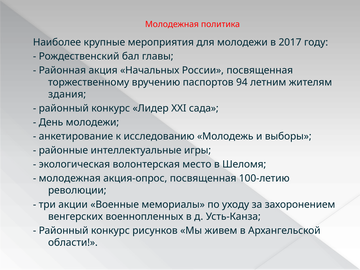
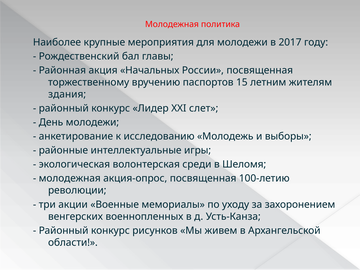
94: 94 -> 15 (242, 82)
сада: сада -> слет (204, 108)
место: место -> среди (197, 164)
